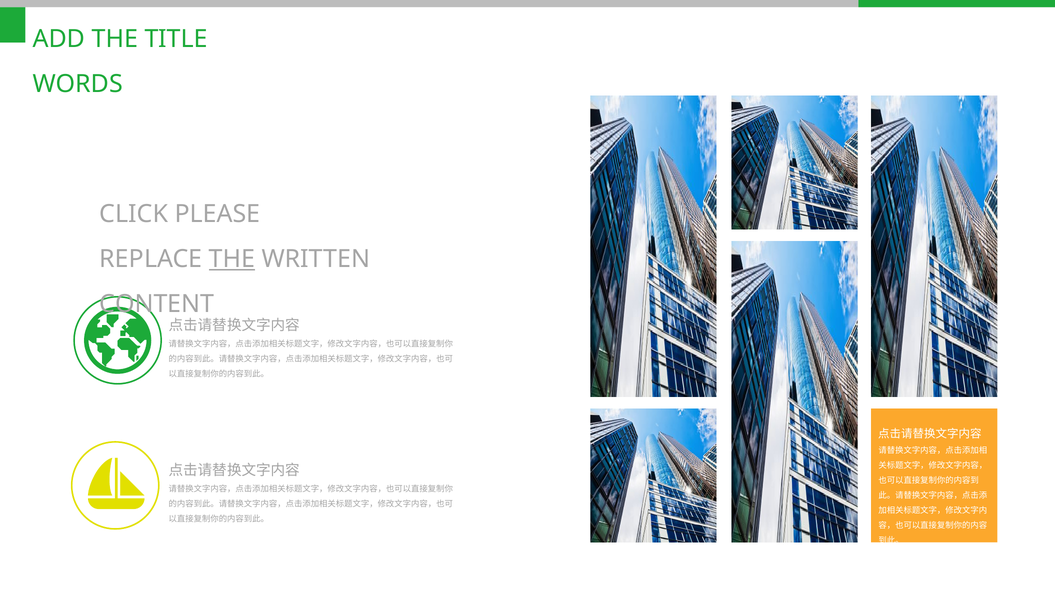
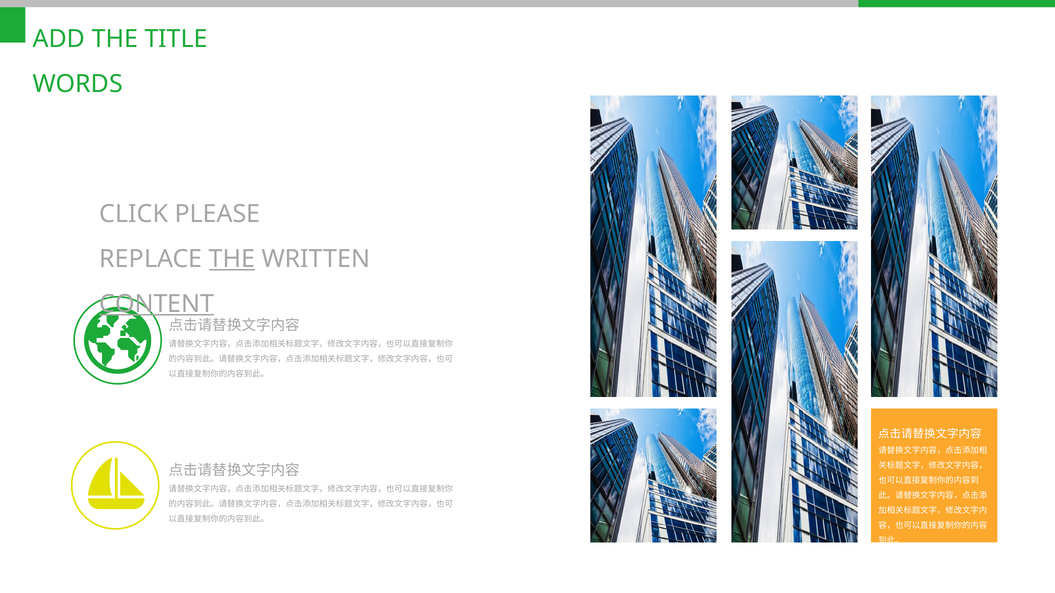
CONTENT underline: none -> present (157, 304)
